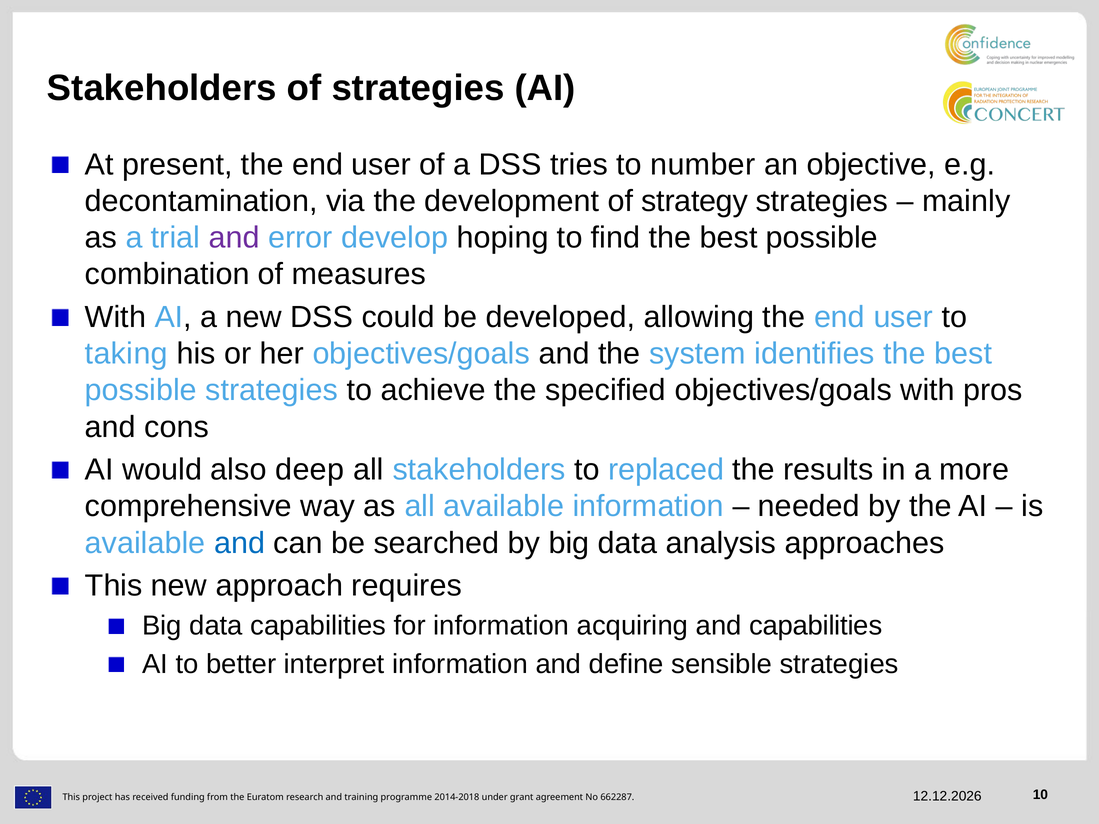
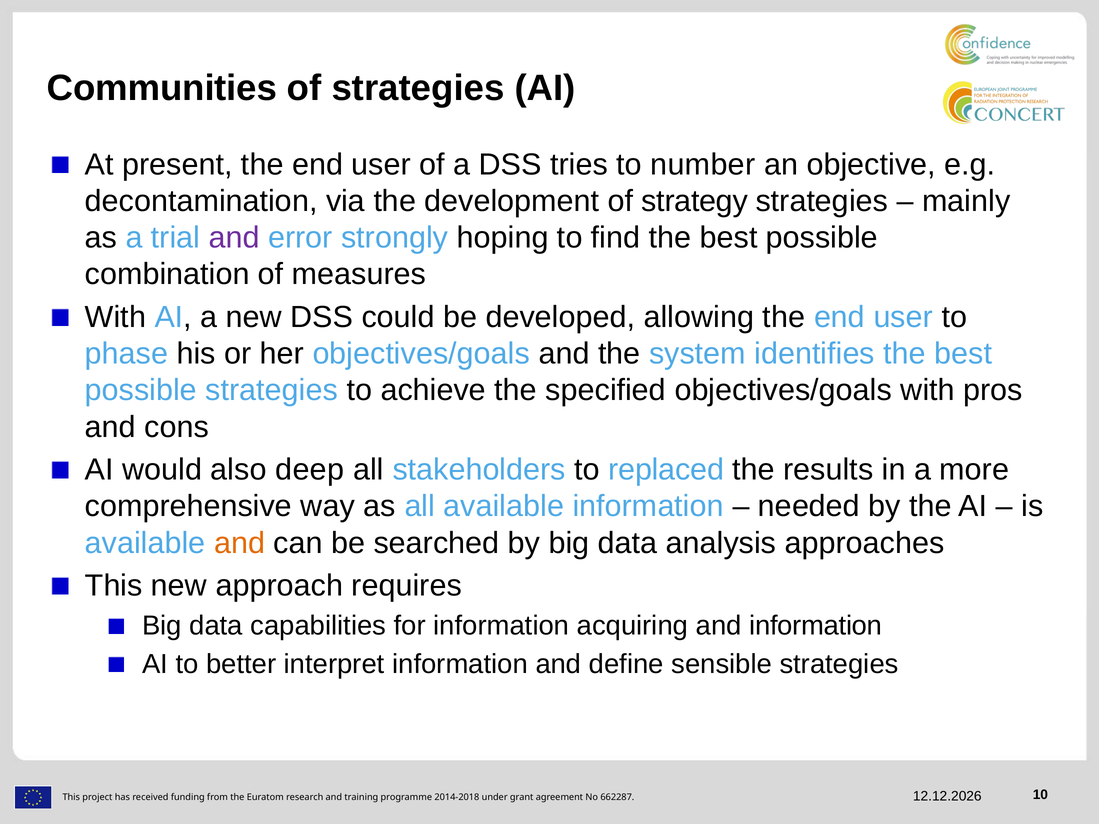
Stakeholders: Stakeholders -> Communities (162, 88)
develop: develop -> strongly (395, 238)
taking: taking -> phase (126, 354)
and colour: blue -> orange (240, 543)
and capabilities: capabilities -> information (816, 626)
